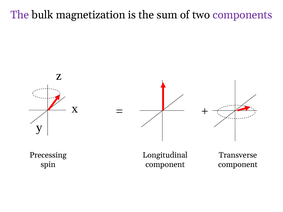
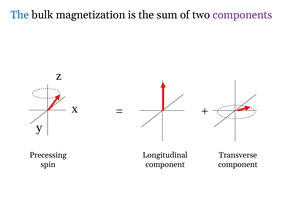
The colour: purple -> blue (20, 15)
